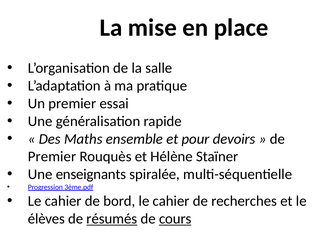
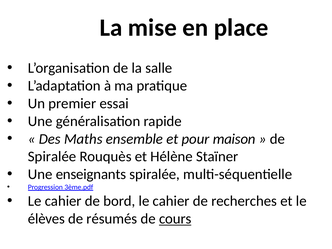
devoirs: devoirs -> maison (234, 139)
Premier: Premier -> Spiralée (52, 157)
résumés underline: present -> none (112, 219)
